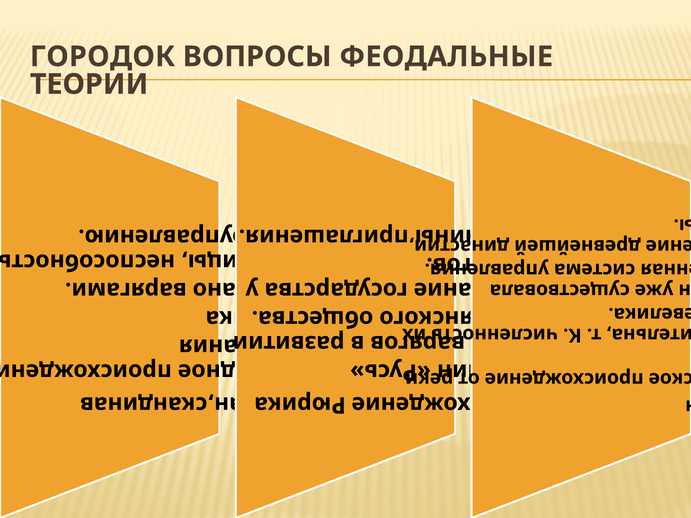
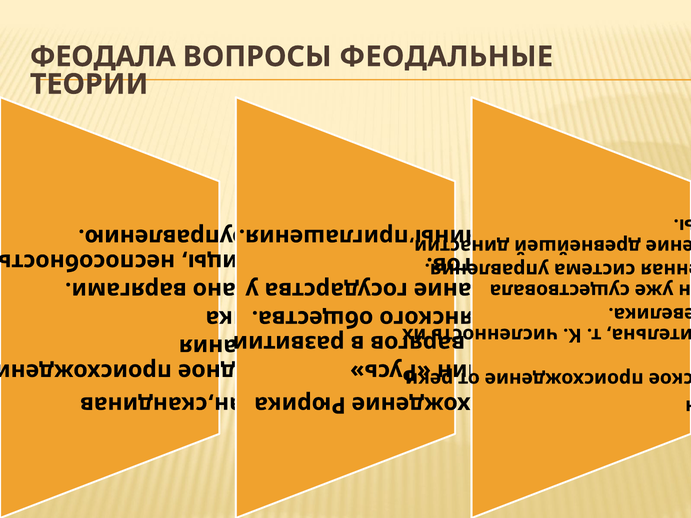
ГОРОДОК: ГОРОДОК -> ФЕОДАЛА (103, 57)
